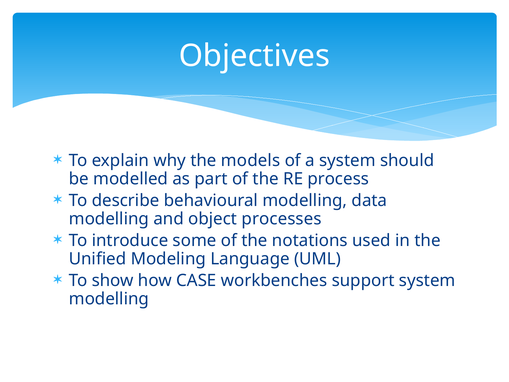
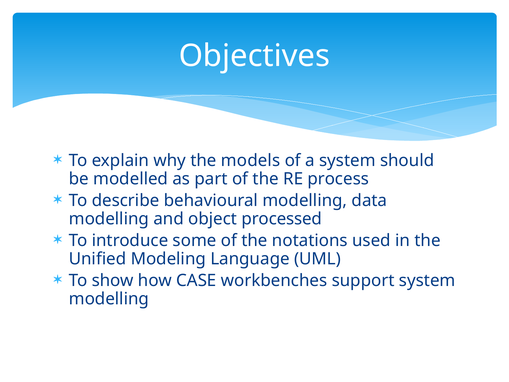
processes: processes -> processed (282, 219)
